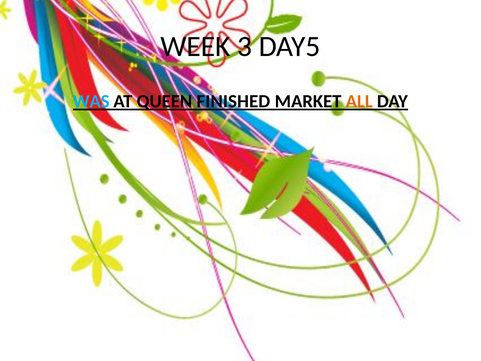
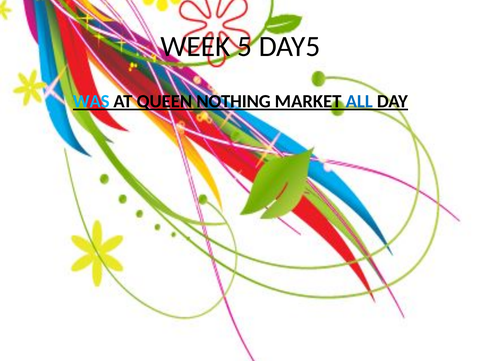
3: 3 -> 5 (245, 47)
FINISHED: FINISHED -> NOTHING (234, 101)
ALL colour: orange -> blue (359, 101)
